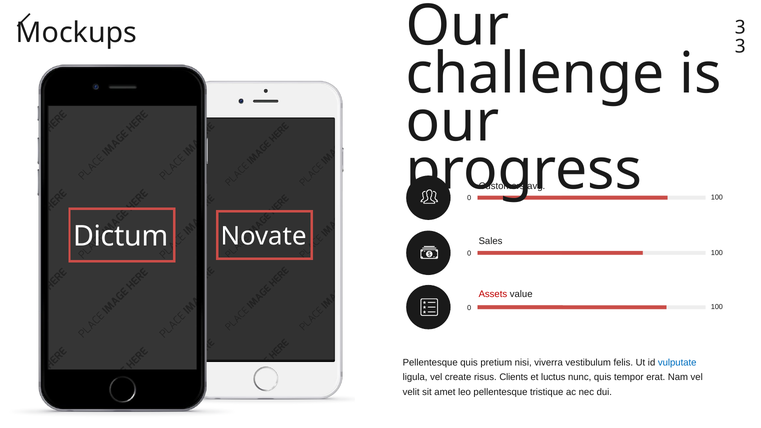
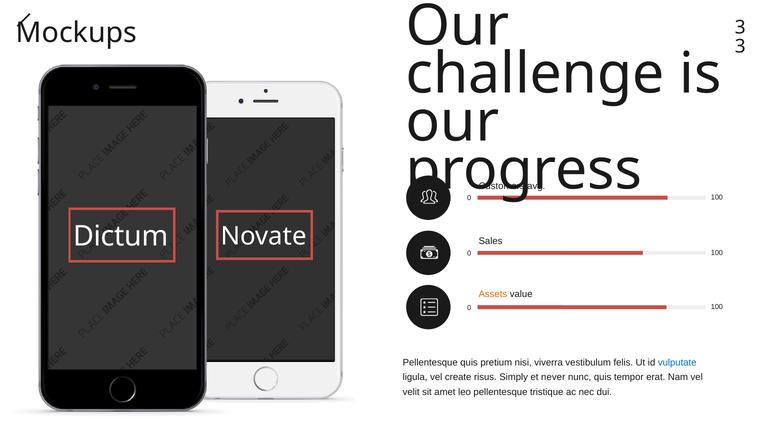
Assets colour: red -> orange (493, 294)
Clients: Clients -> Simply (514, 377)
luctus: luctus -> never (553, 377)
